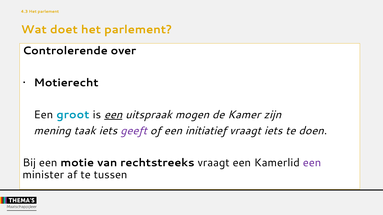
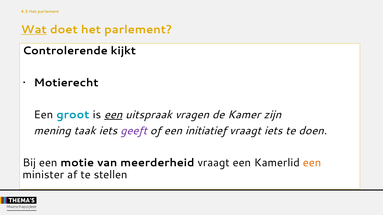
Wat underline: none -> present (34, 30)
over: over -> kijkt (123, 51)
mogen: mogen -> vragen (192, 115)
rechtstreeks: rechtstreeks -> meerderheid (157, 163)
een colour: purple -> orange (312, 163)
tussen: tussen -> stellen (111, 175)
